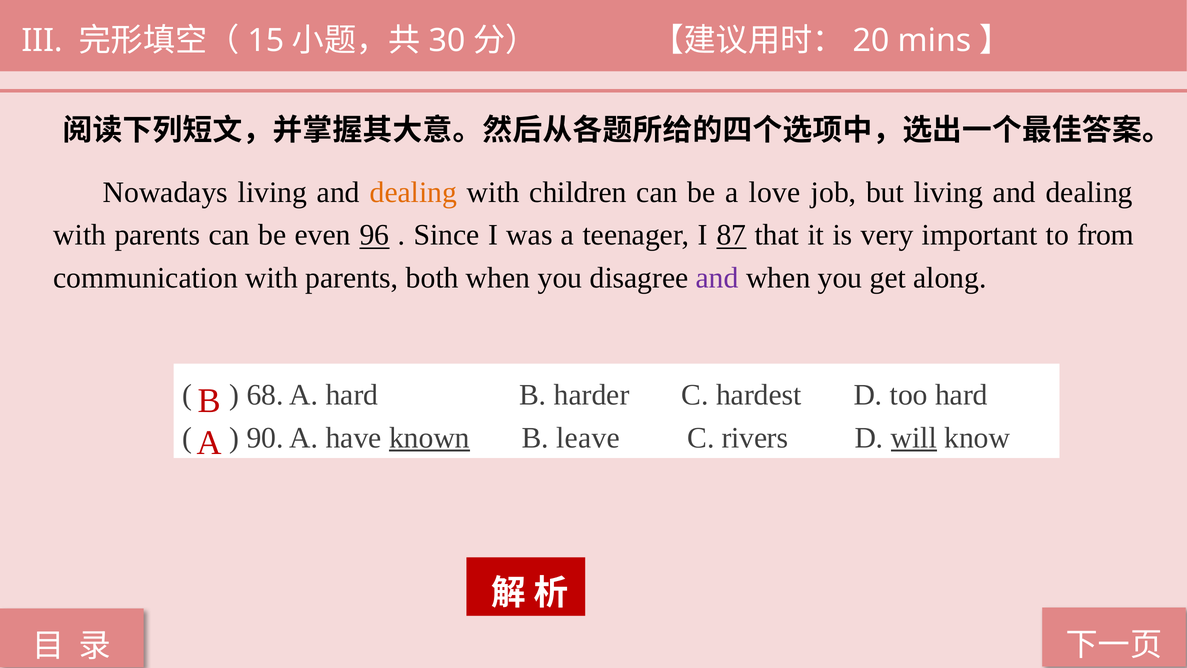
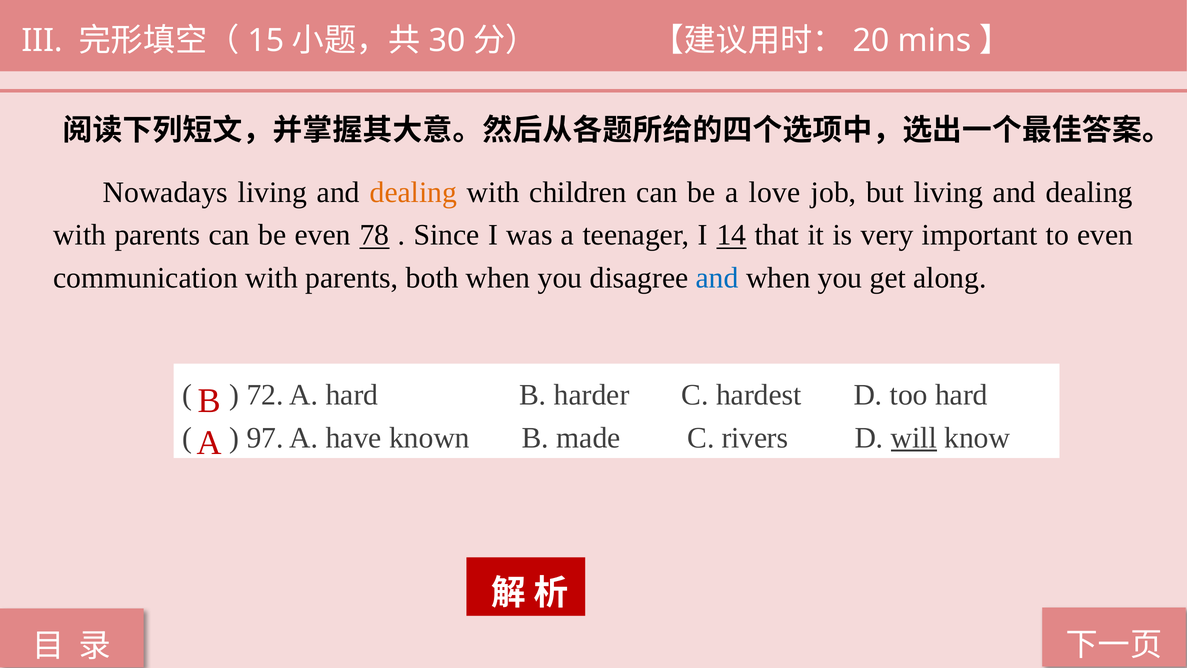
96: 96 -> 78 (374, 235)
87: 87 -> 14 (731, 235)
to from: from -> even (1105, 235)
and colour: purple -> blue (717, 278)
68: 68 -> 72 (265, 395)
90: 90 -> 97 (265, 438)
known underline: present -> none (429, 438)
leave: leave -> made (588, 438)
